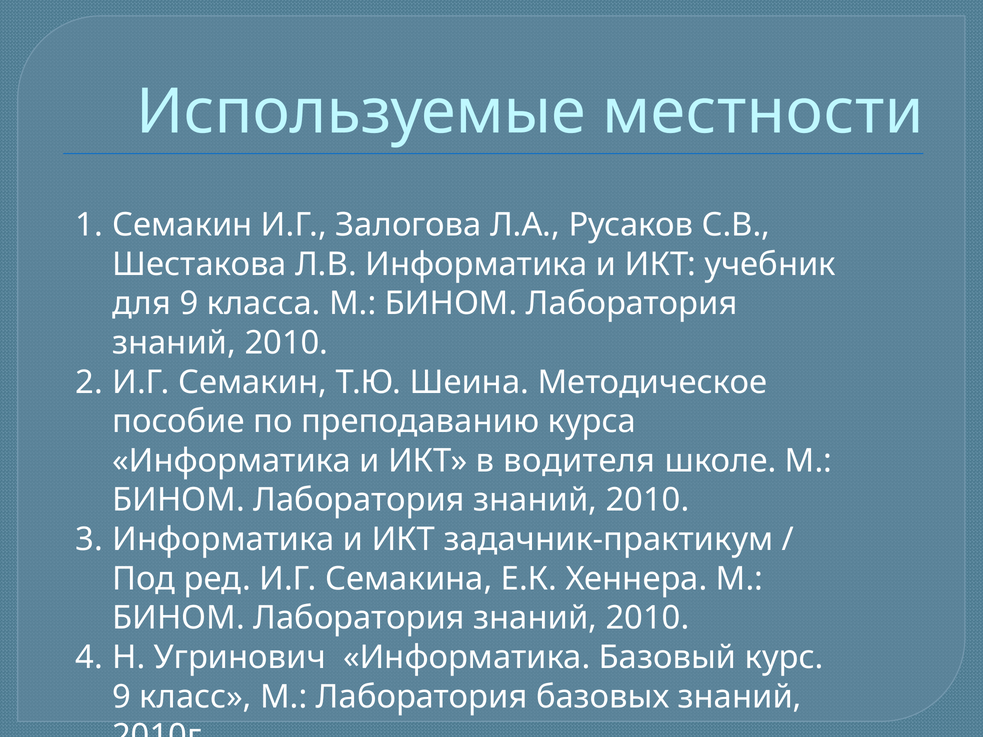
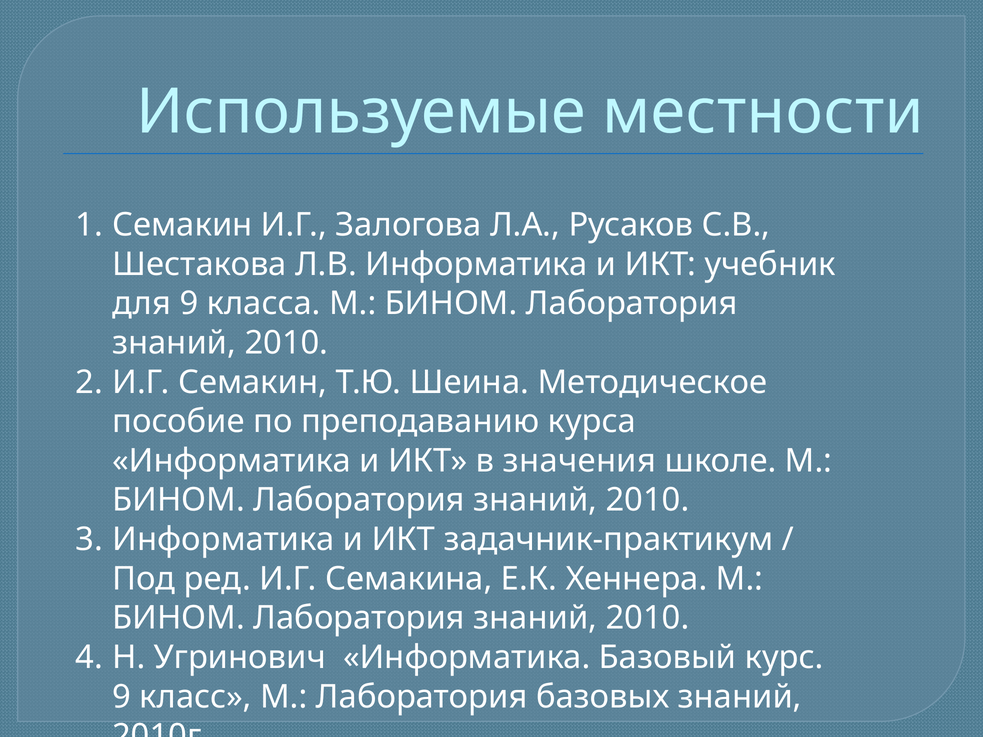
водителя: водителя -> значения (579, 461)
